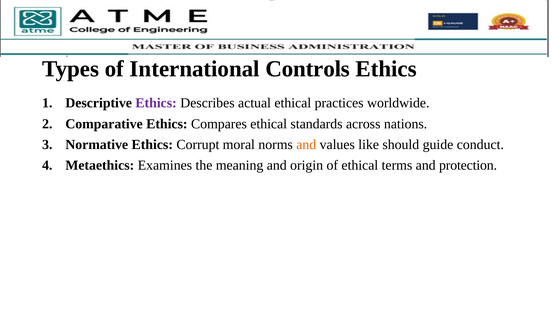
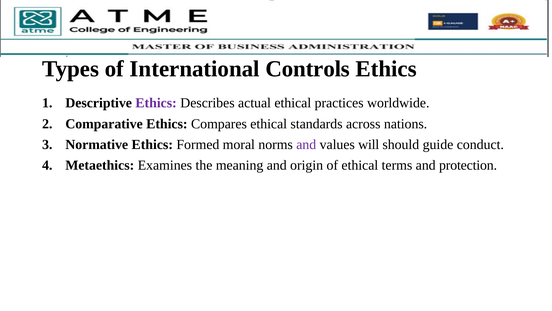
Corrupt: Corrupt -> Formed (198, 144)
and colour: orange -> purple (306, 144)
like: like -> will (369, 144)
